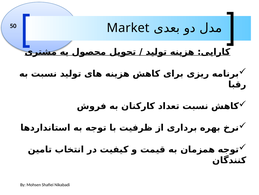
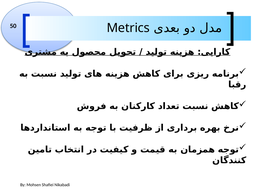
Market: Market -> Metrics (128, 28)
